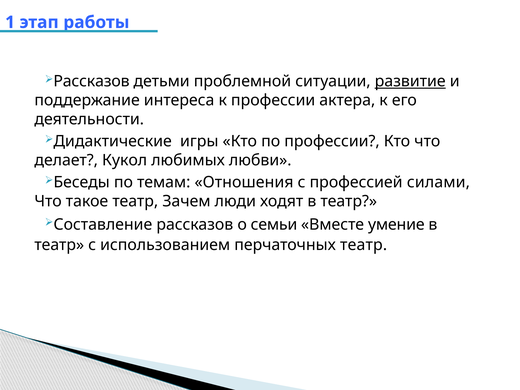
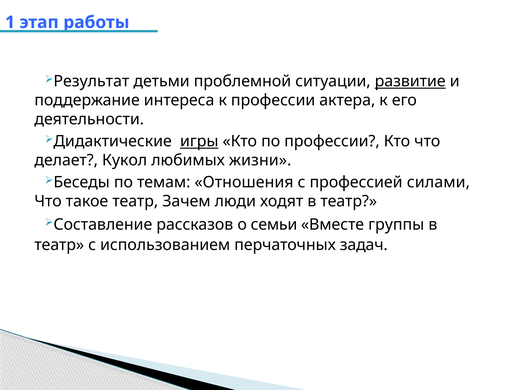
Рассказов: Рассказов -> Результат (91, 81)
игры underline: none -> present (199, 141)
любви: любви -> жизни (260, 160)
умение: умение -> группы (396, 224)
перчаточных театр: театр -> задач (364, 245)
